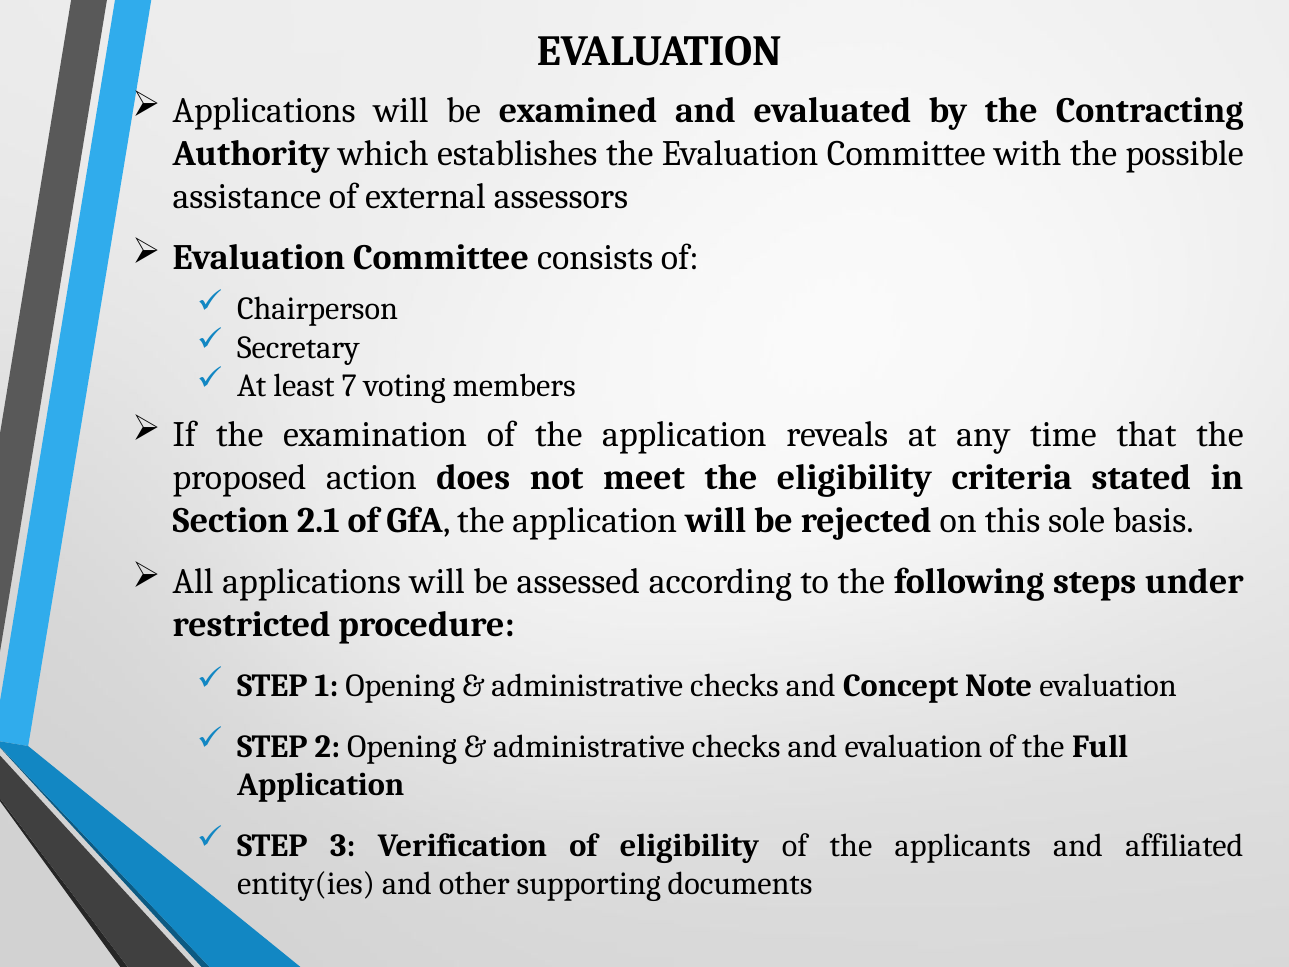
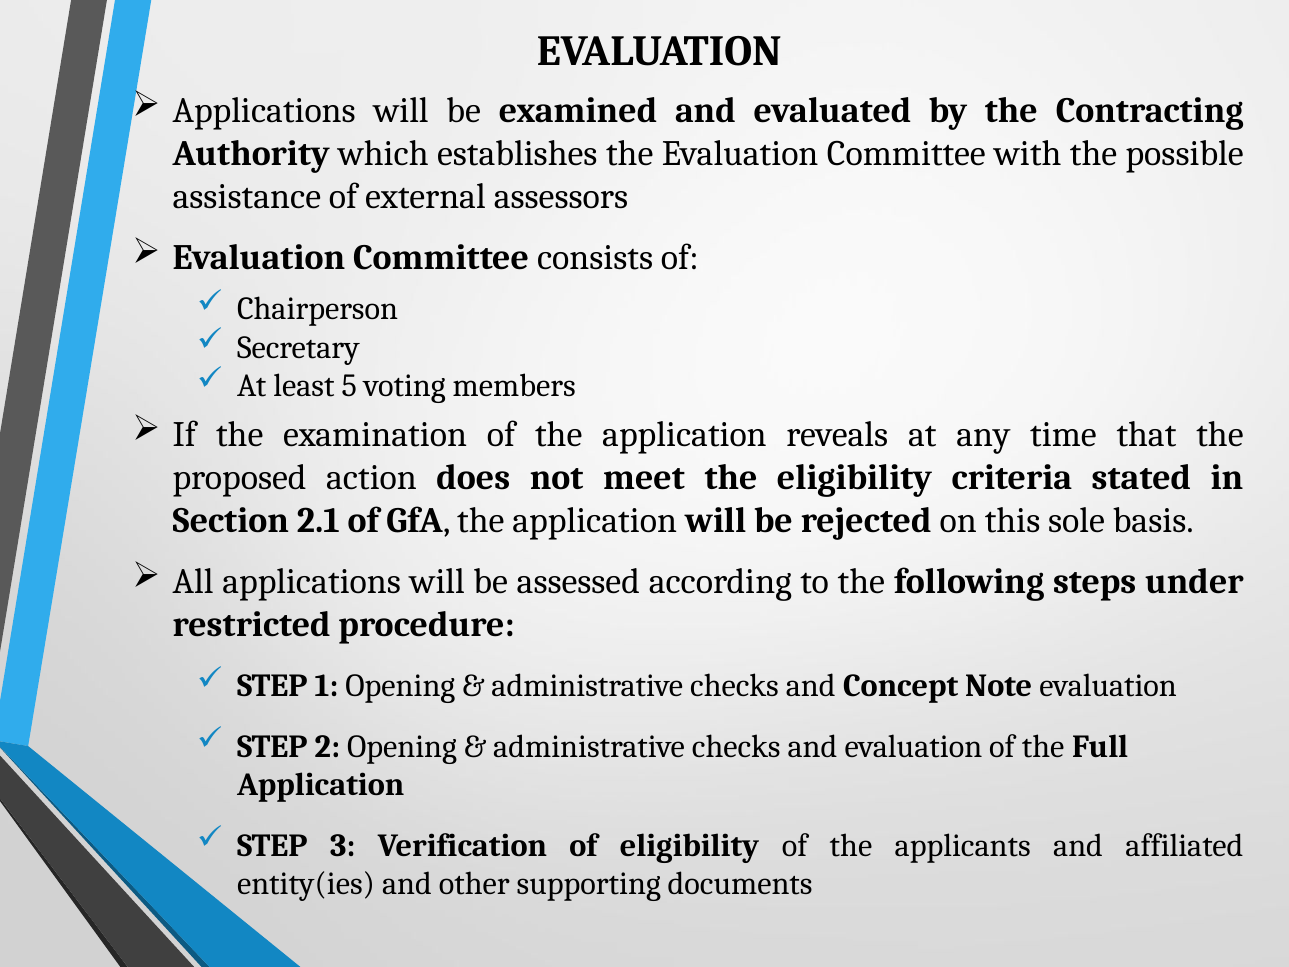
7: 7 -> 5 (349, 386)
